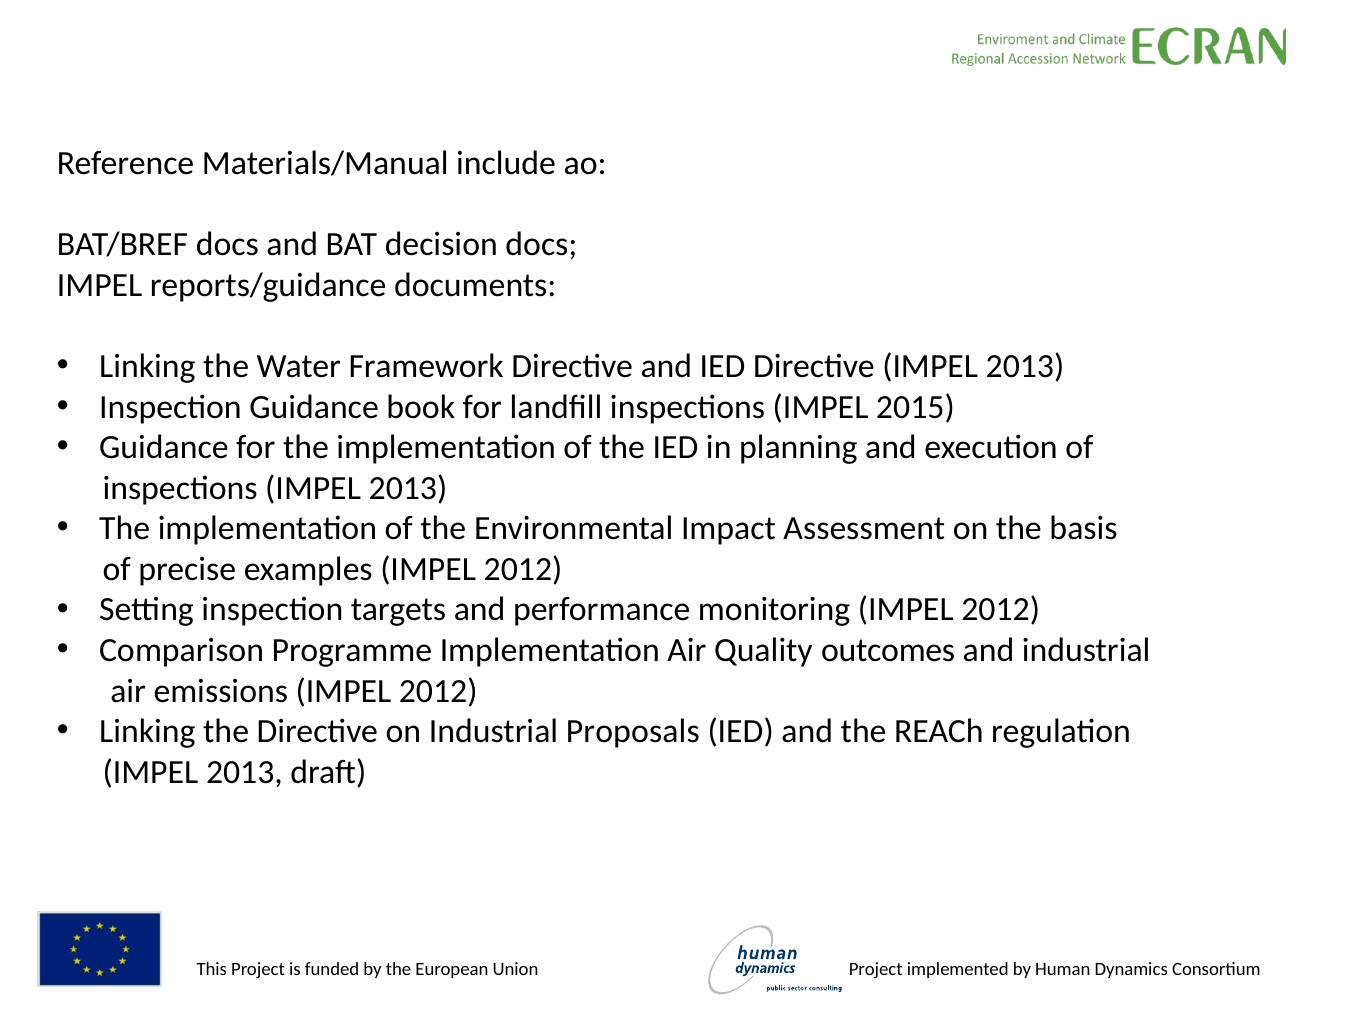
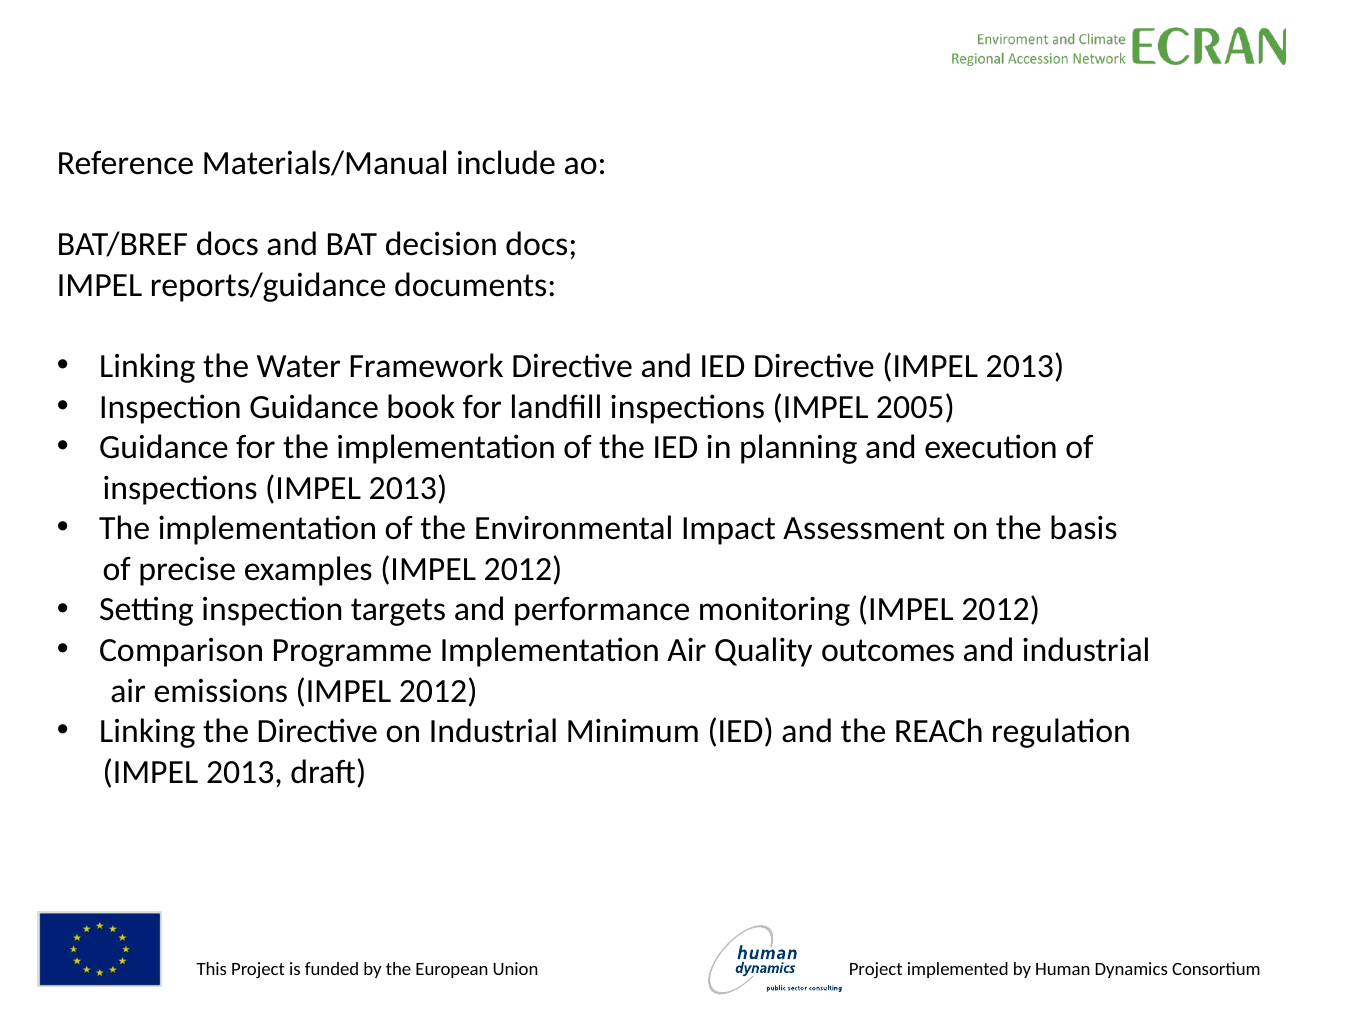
2015: 2015 -> 2005 (915, 407)
Proposals: Proposals -> Minimum (633, 731)
